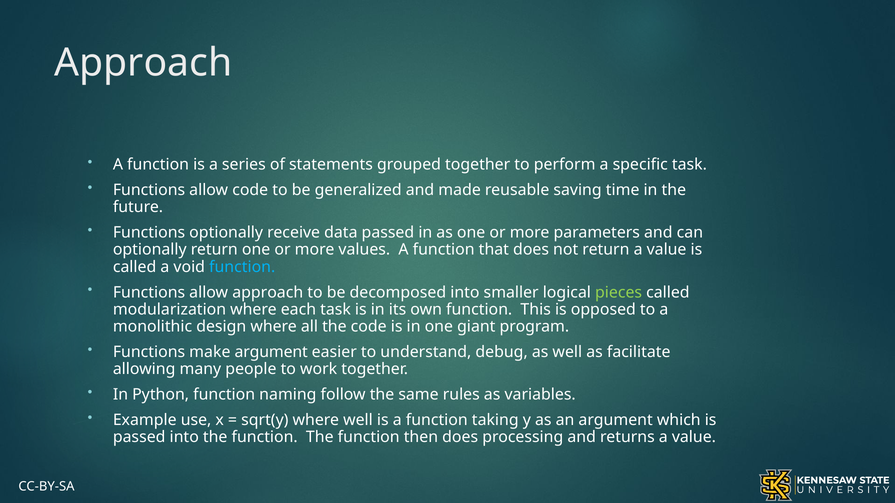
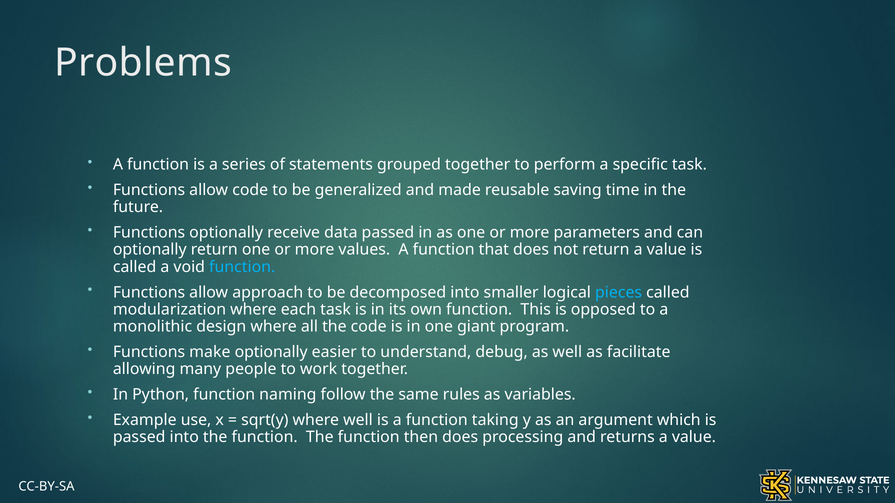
Approach: Approach -> Problems (143, 63)
pieces colour: light green -> light blue (619, 293)
make argument: argument -> optionally (271, 352)
